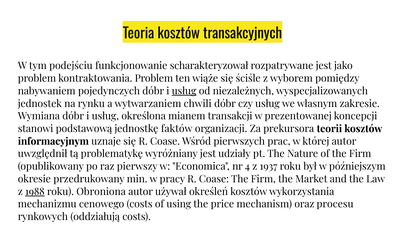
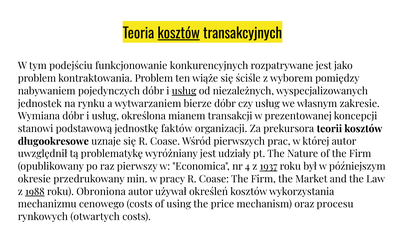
kosztów underline: none -> present (179, 34)
scharakteryzował: scharakteryzował -> konkurencyjnych (209, 66)
chwili: chwili -> bierze (198, 104)
informacyjnym: informacyjnym -> długookresowe (53, 141)
1937 underline: none -> present (269, 166)
oddziałują: oddziałują -> otwartych (95, 217)
